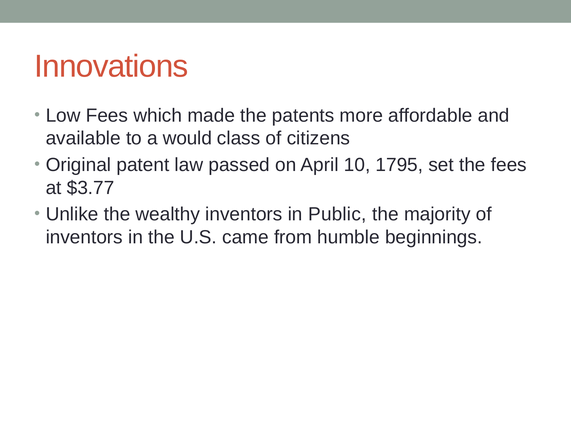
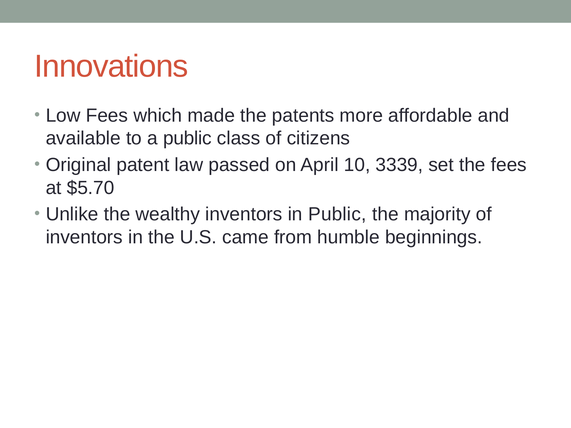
a would: would -> public (187, 138)
1795: 1795 -> 3339 (399, 165)
$3.77: $3.77 -> $5.70 (91, 188)
